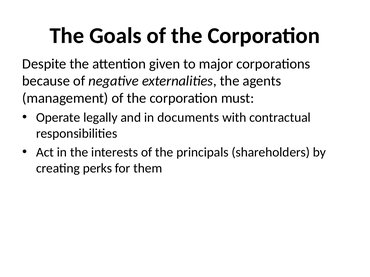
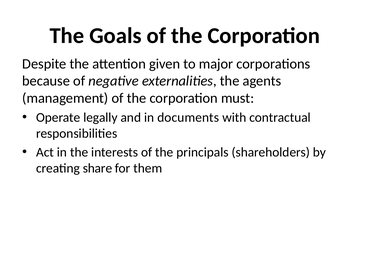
perks: perks -> share (97, 168)
